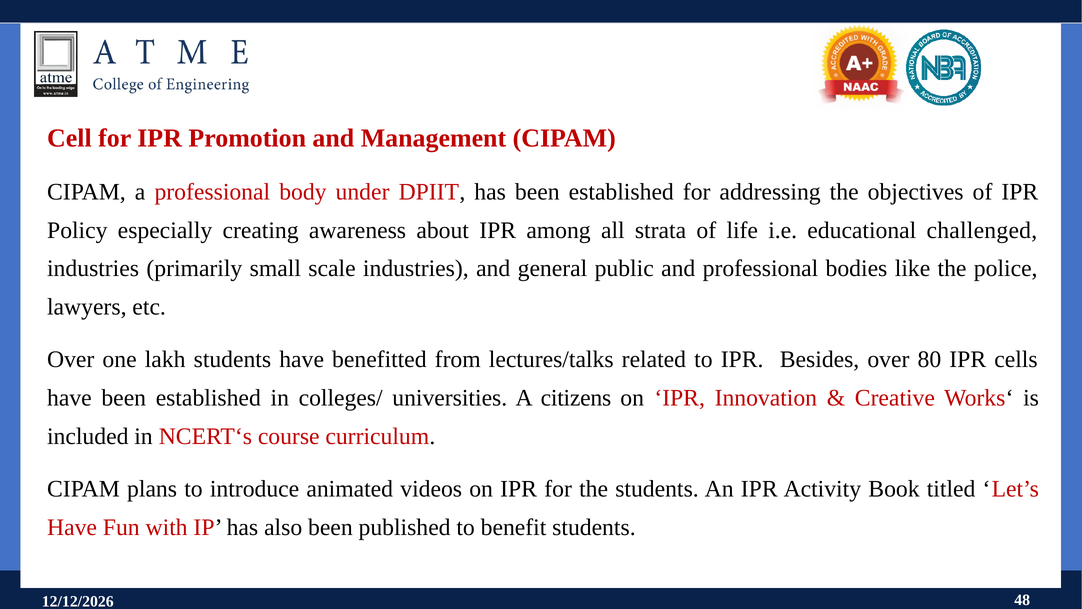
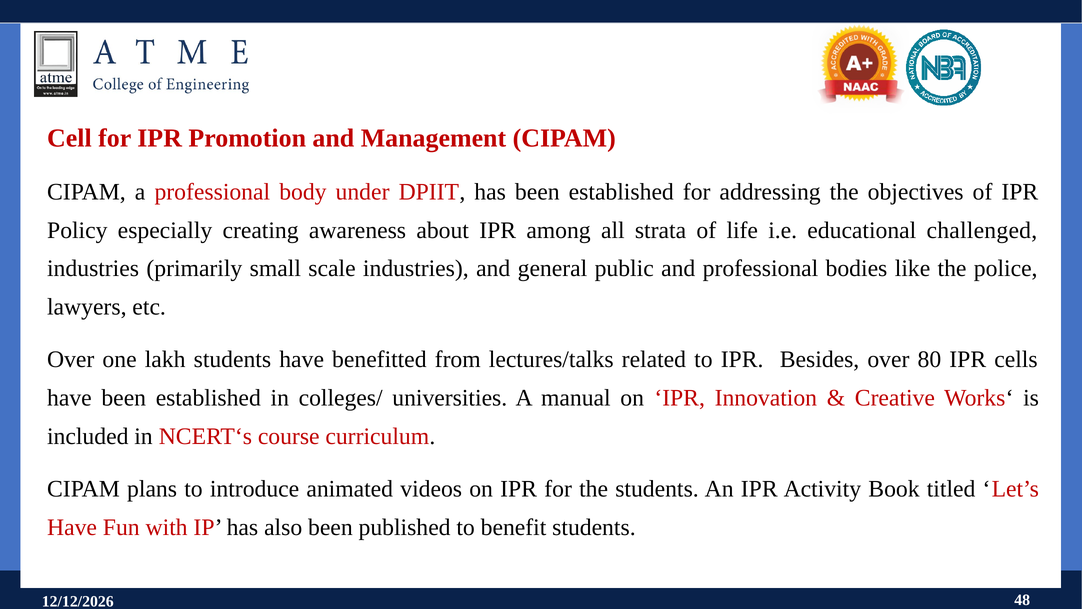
citizens: citizens -> manual (576, 398)
